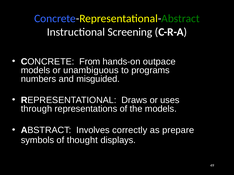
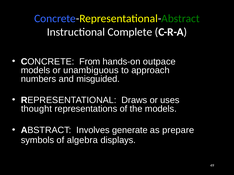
Screening: Screening -> Complete (130, 32)
programs: programs -> approach (150, 70)
through: through -> thought (36, 109)
correctly: correctly -> generate (130, 131)
thought: thought -> algebra (82, 141)
